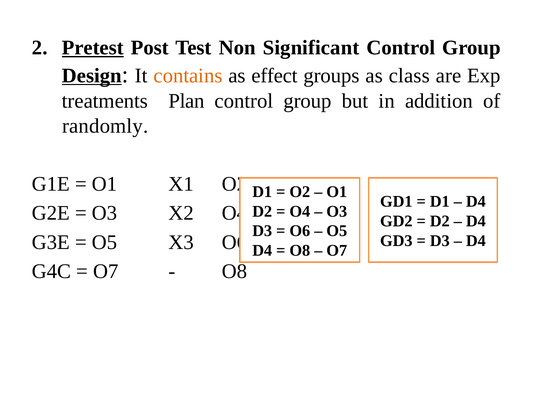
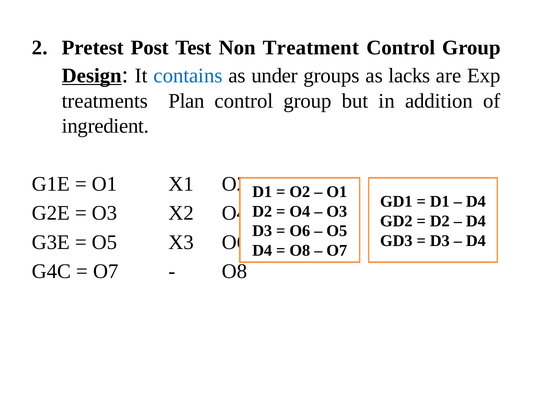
Pretest underline: present -> none (93, 48)
Significant: Significant -> Treatment (311, 48)
contains colour: orange -> blue (188, 76)
effect: effect -> under (275, 76)
class: class -> lacks (409, 76)
randomly: randomly -> ingredient (105, 126)
